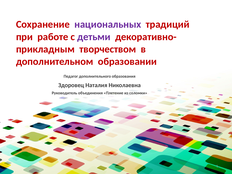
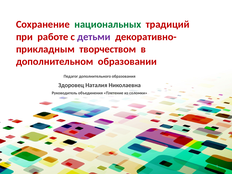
национальных colour: purple -> green (108, 24)
